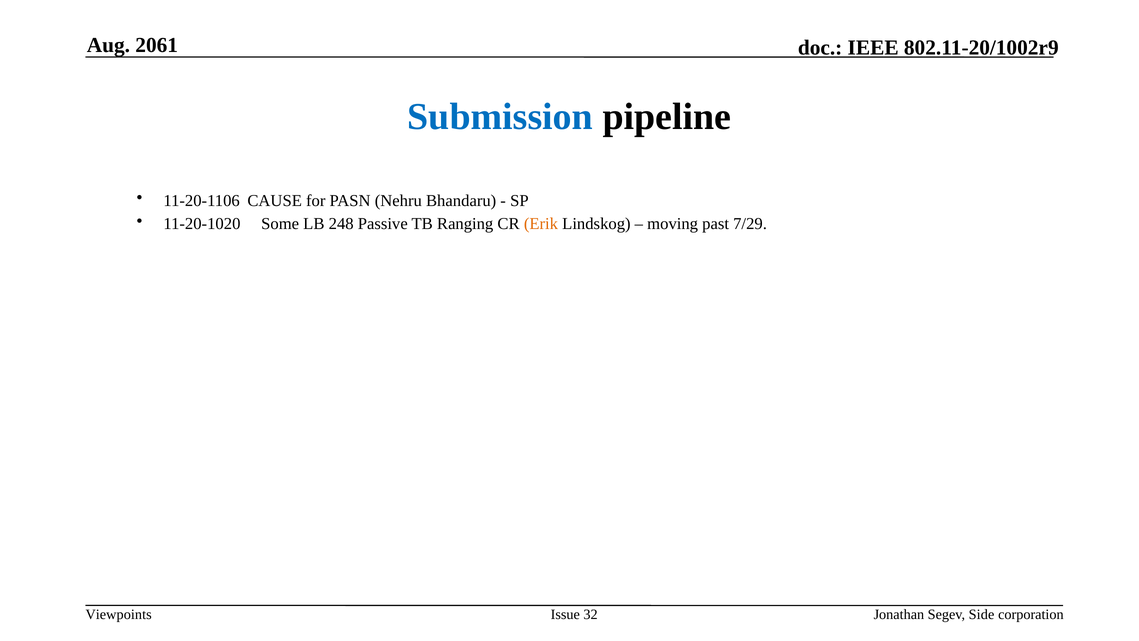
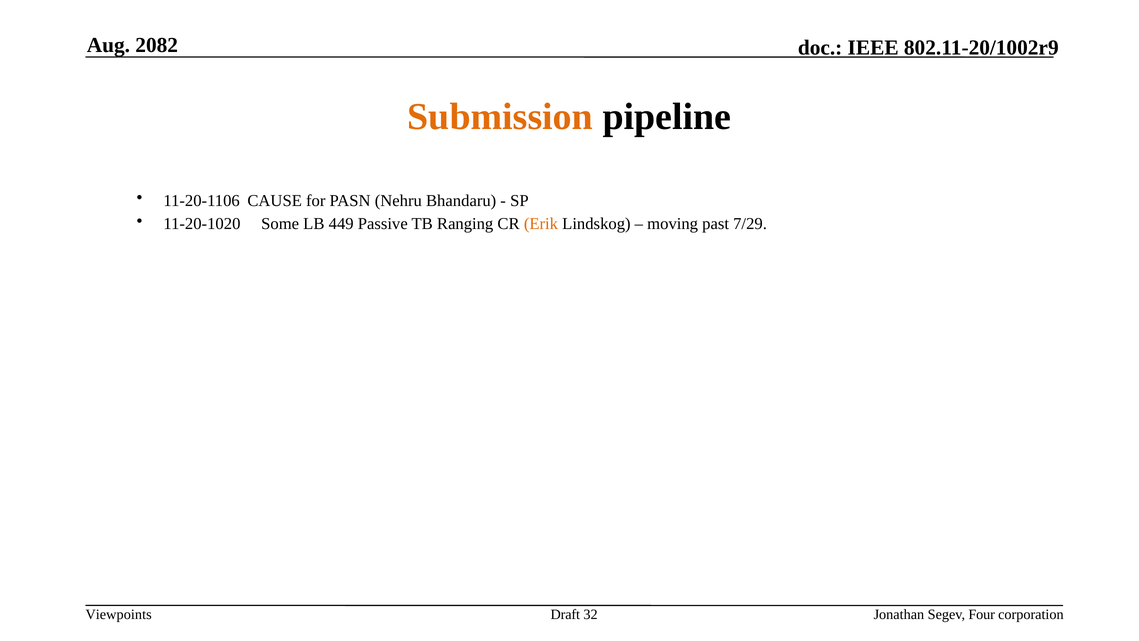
2061: 2061 -> 2082 (157, 45)
Submission colour: blue -> orange (500, 116)
248: 248 -> 449 (341, 224)
Issue: Issue -> Draft (565, 614)
Side: Side -> Four (982, 614)
